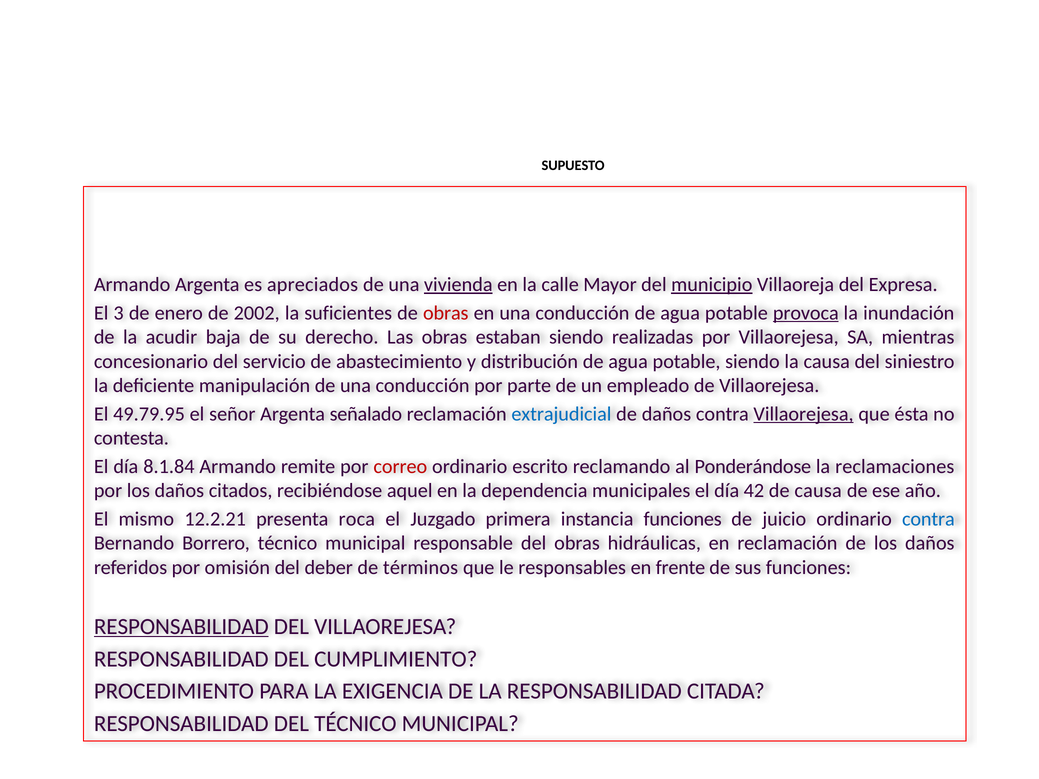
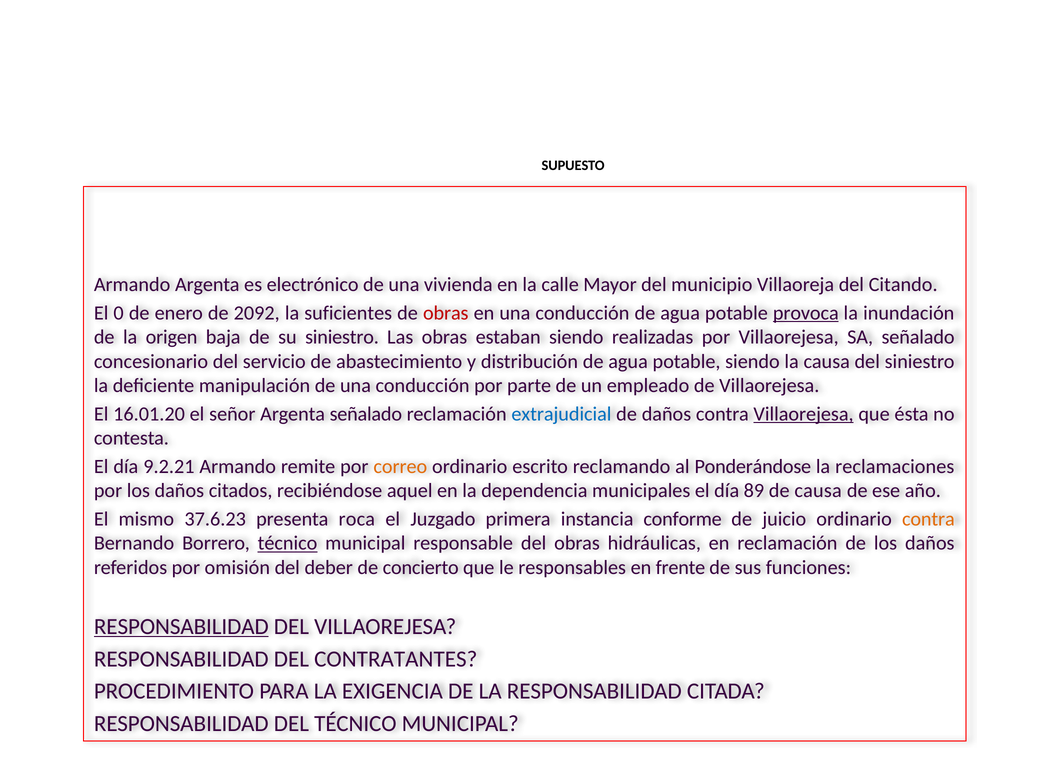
apreciados: apreciados -> electrónico (313, 285)
vivienda underline: present -> none (458, 285)
municipio underline: present -> none (712, 285)
Expresa: Expresa -> Citando (903, 285)
3: 3 -> 0 (119, 313)
2002: 2002 -> 2092 (257, 313)
acudir: acudir -> origen (172, 337)
su derecho: derecho -> siniestro (342, 337)
SA mientras: mientras -> señalado (918, 337)
49.79.95: 49.79.95 -> 16.01.20 (149, 414)
8.1.84: 8.1.84 -> 9.2.21 (169, 467)
correo colour: red -> orange (400, 467)
42: 42 -> 89 (754, 491)
12.2.21: 12.2.21 -> 37.6.23 (215, 519)
instancia funciones: funciones -> conforme (683, 519)
contra colour: blue -> orange (928, 519)
técnico underline: none -> present (288, 543)
términos: términos -> concierto (421, 568)
CUMPLIMIENTO: CUMPLIMIENTO -> CONTRATANTES (396, 659)
